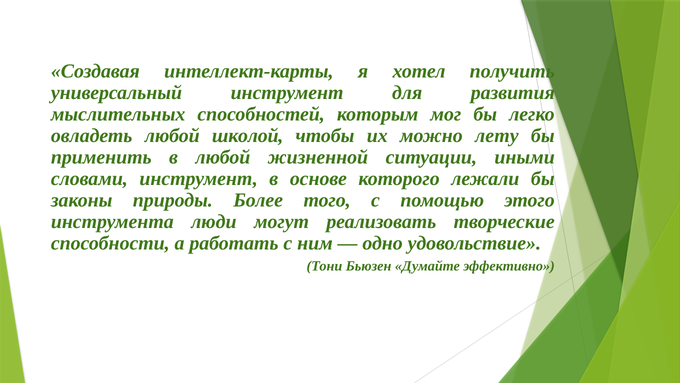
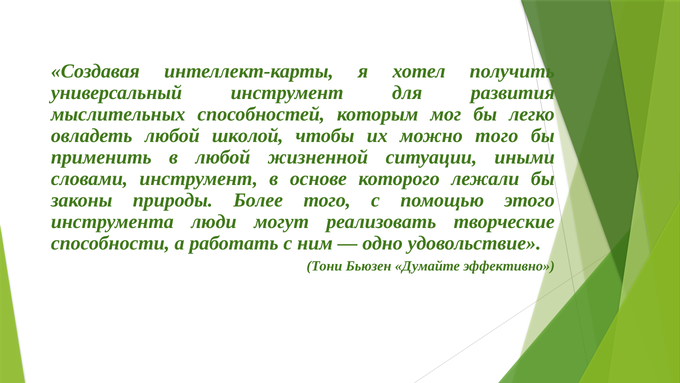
можно лету: лету -> того (497, 136)
